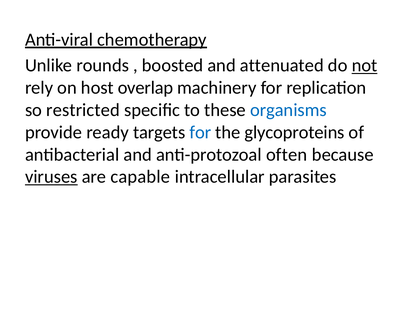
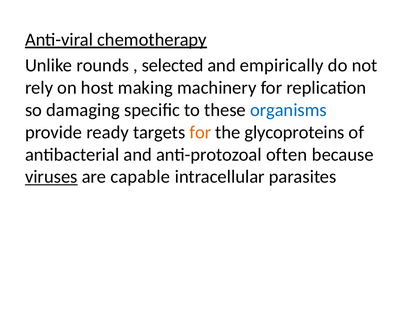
boosted: boosted -> selected (173, 65)
attenuated: attenuated -> empirically (282, 65)
not underline: present -> none (365, 65)
overlap: overlap -> making (145, 88)
restricted: restricted -> damaging (83, 110)
for colour: blue -> orange (200, 132)
